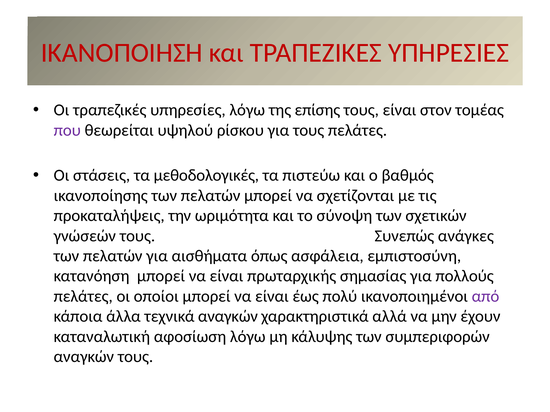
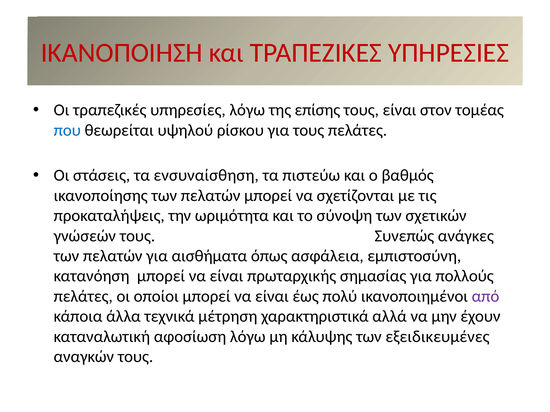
που colour: purple -> blue (67, 130)
μεθοδολογικές: μεθοδολογικές -> ενσυναίσθηση (206, 176)
τεχνικά αναγκών: αναγκών -> μέτρηση (228, 317)
συμπεριφορών: συμπεριφορών -> εξειδικευμένες (438, 337)
